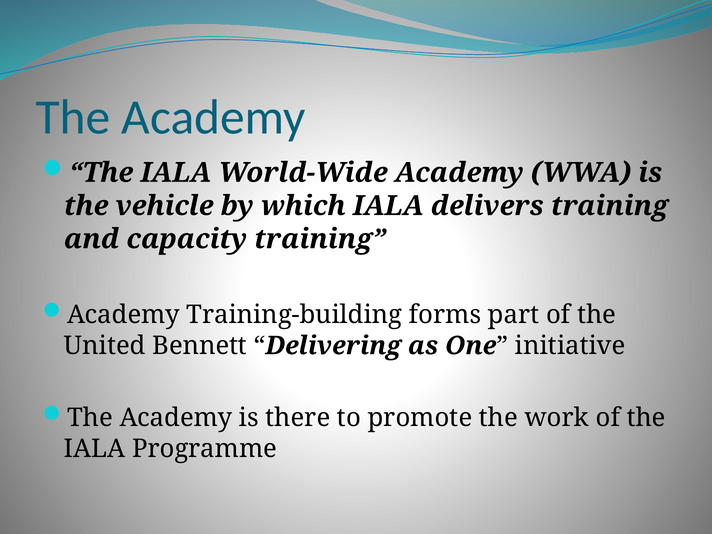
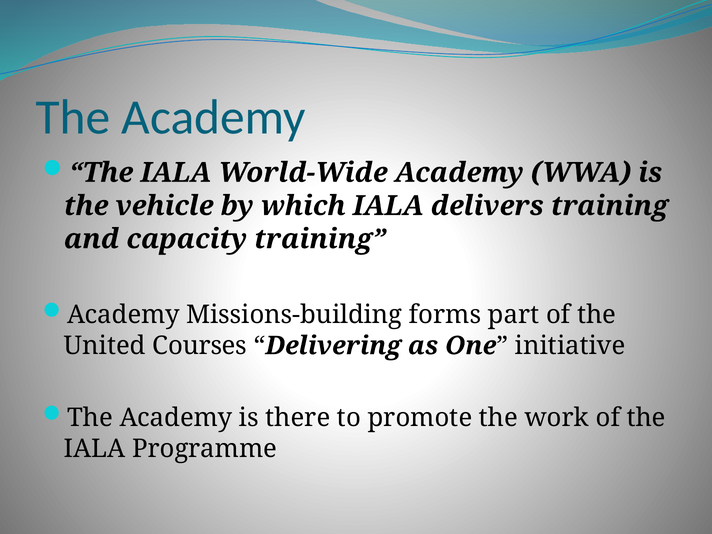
Training-building: Training-building -> Missions-building (294, 315)
Bennett: Bennett -> Courses (200, 346)
